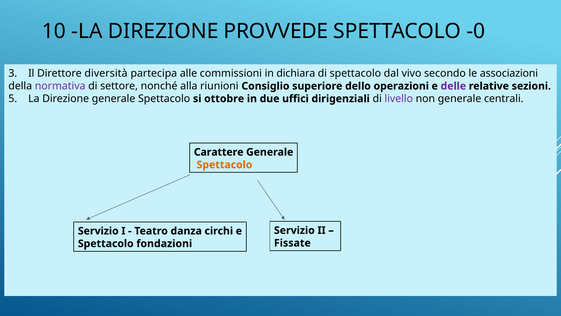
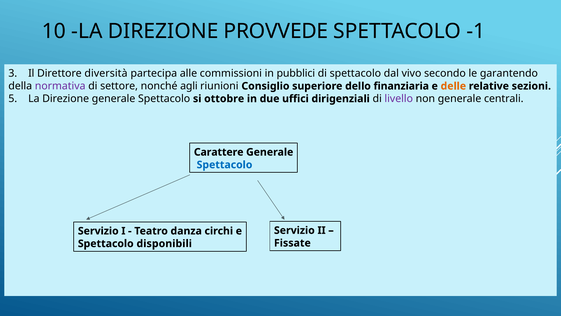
-0: -0 -> -1 (476, 31)
dichiara: dichiara -> pubblici (296, 73)
associazioni: associazioni -> garantendo (509, 73)
alla: alla -> agli (189, 86)
operazioni: operazioni -> finanziaria (401, 86)
delle colour: purple -> orange (453, 86)
Spettacolo colour: orange -> blue (225, 165)
fondazioni: fondazioni -> disponibili (164, 243)
